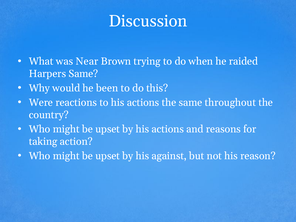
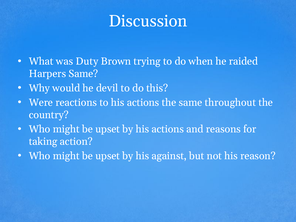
Near: Near -> Duty (87, 61)
been: been -> devil (107, 88)
